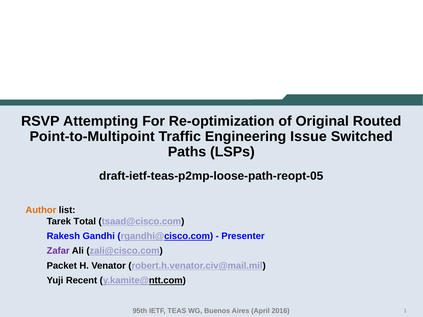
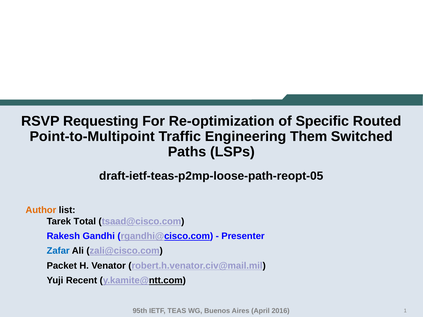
Attempting: Attempting -> Requesting (101, 121)
Original: Original -> Specific (322, 121)
Issue: Issue -> Them (309, 137)
Zafar colour: purple -> blue (58, 251)
